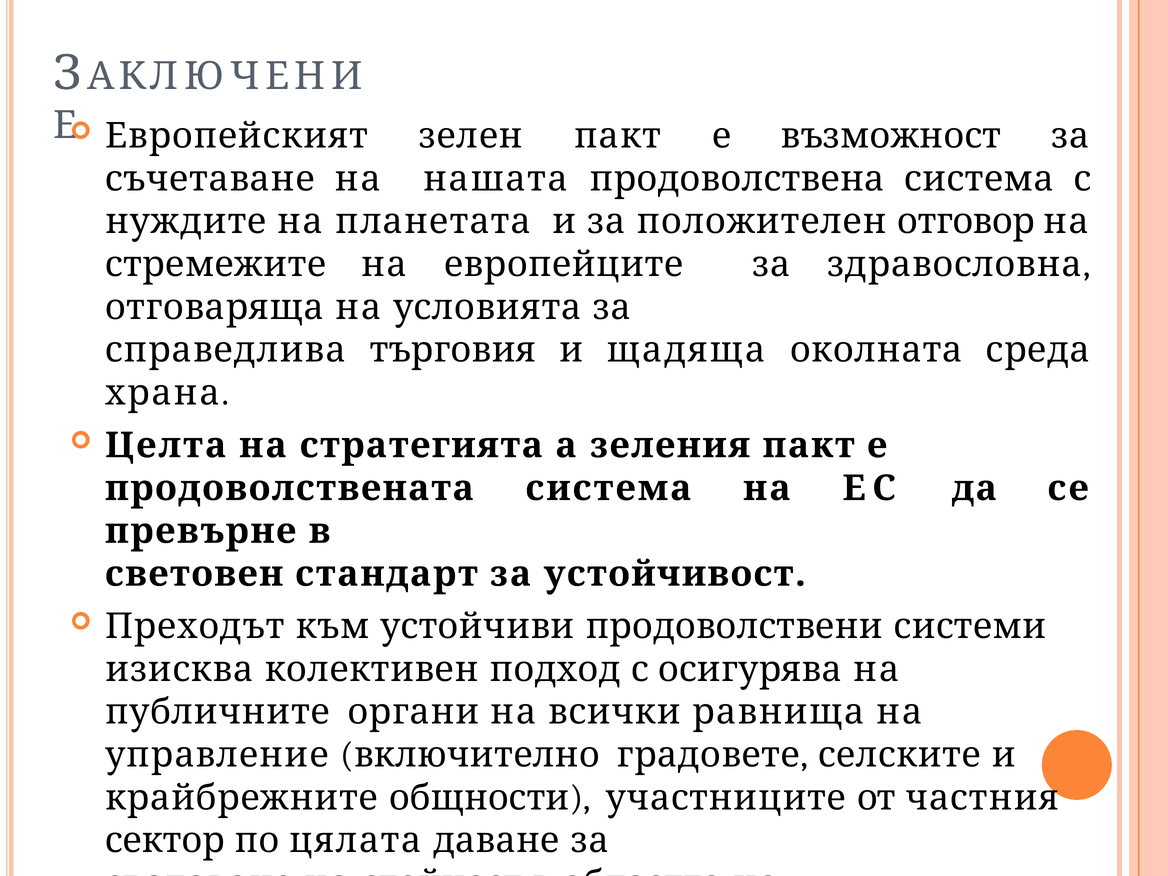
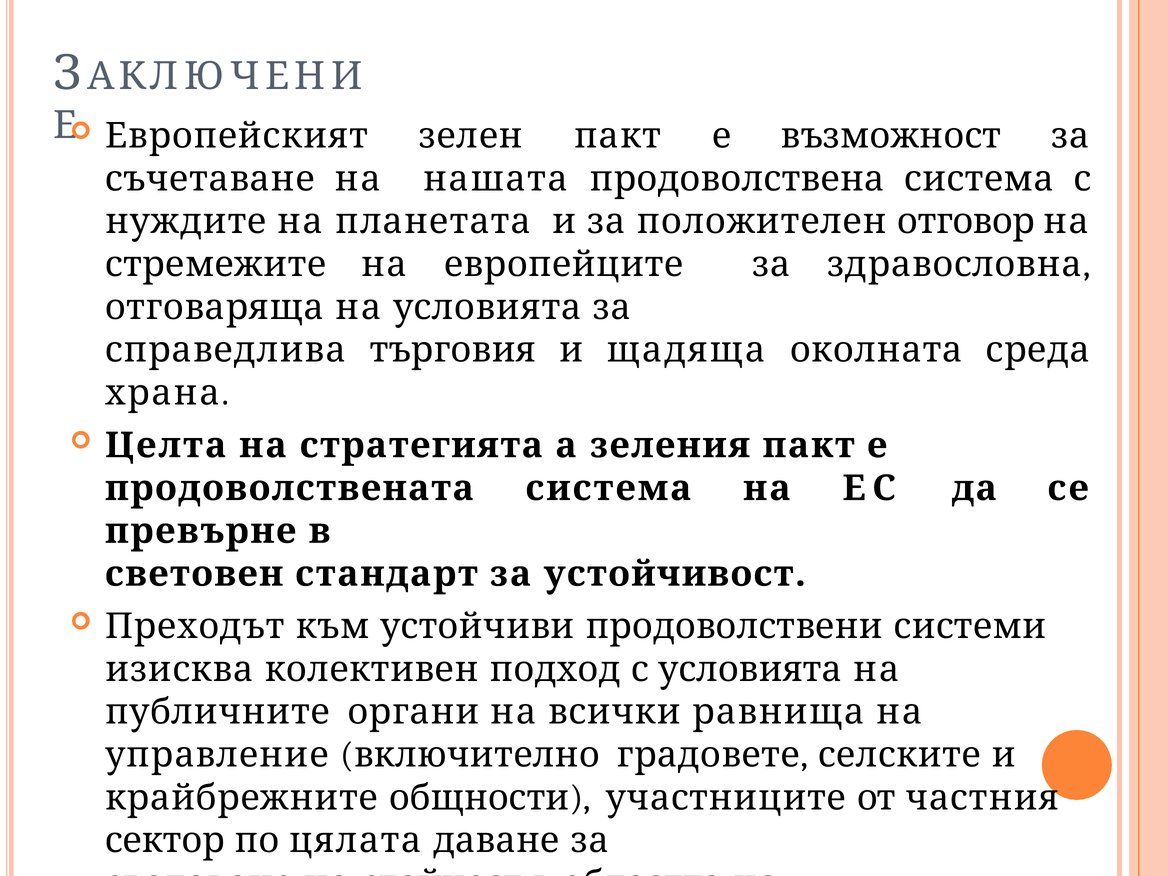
с осигурява: осигурява -> условията (750, 669)
